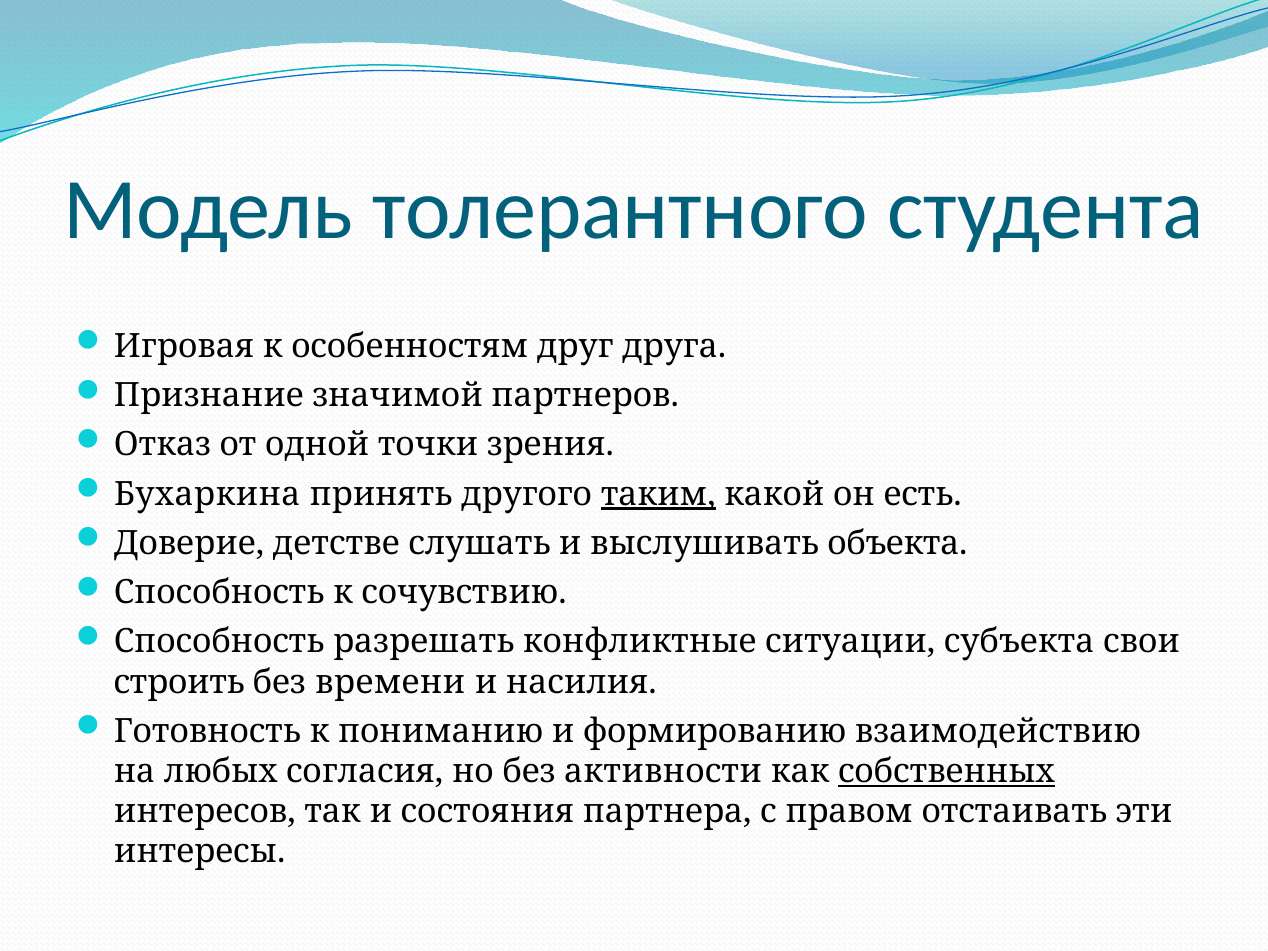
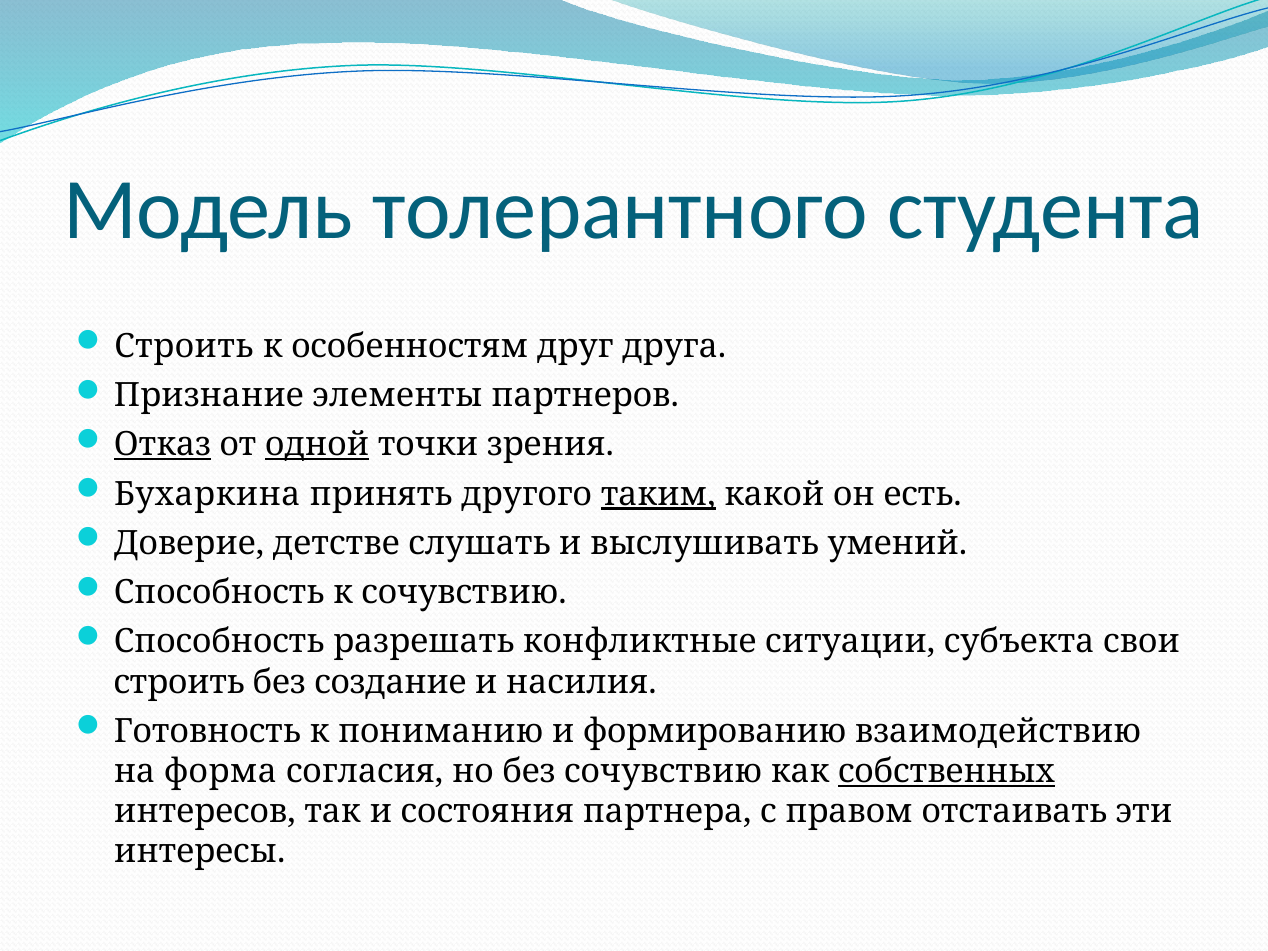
Игровая: Игровая -> Строить (184, 346)
значимой: значимой -> элементы (397, 396)
Отказ underline: none -> present (162, 445)
одной underline: none -> present (317, 445)
объекта: объекта -> умений (897, 543)
времени: времени -> создание (391, 682)
любых: любых -> форма (221, 771)
без активности: активности -> сочувствию (663, 771)
